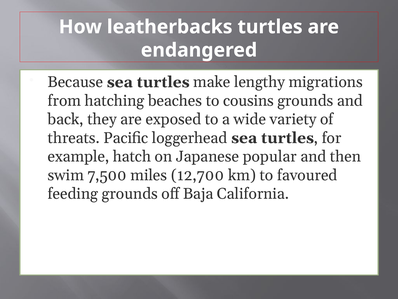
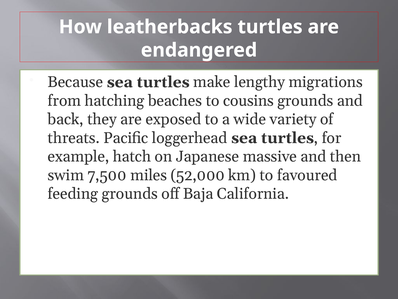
popular: popular -> massive (270, 156)
12,700: 12,700 -> 52,000 (198, 175)
